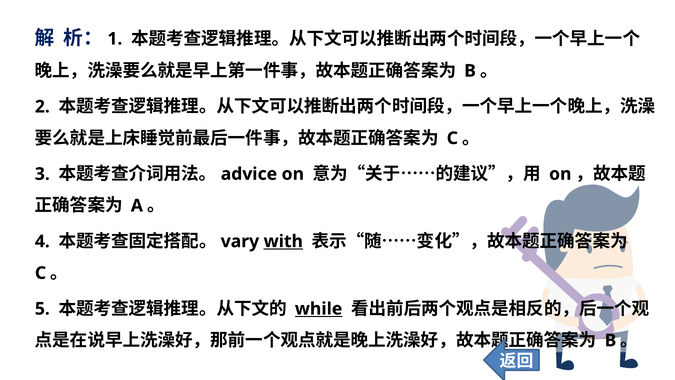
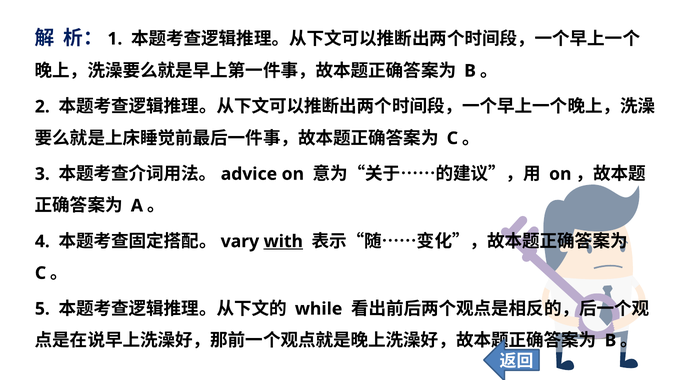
while underline: present -> none (319, 309)
